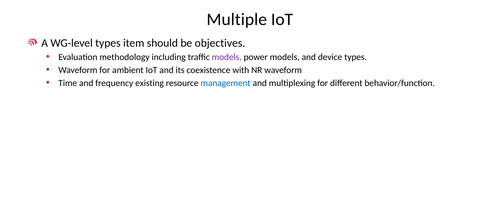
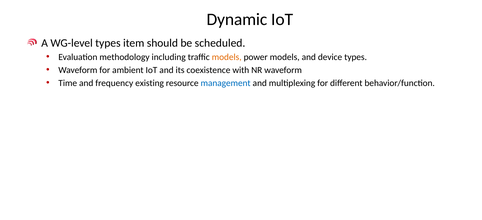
Multiple: Multiple -> Dynamic (237, 20)
objectives: objectives -> scheduled (220, 43)
models colour: purple -> orange (227, 57)
